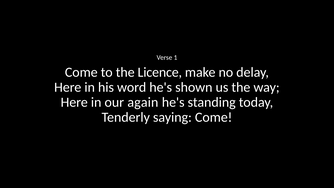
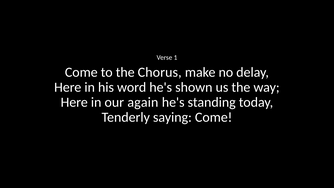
Licence: Licence -> Chorus (160, 72)
